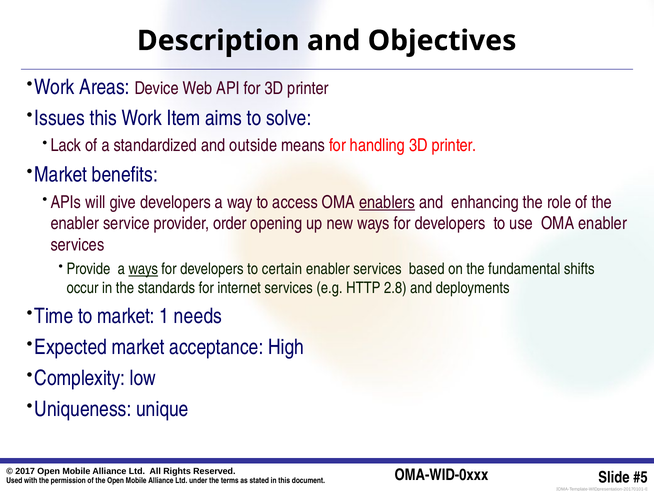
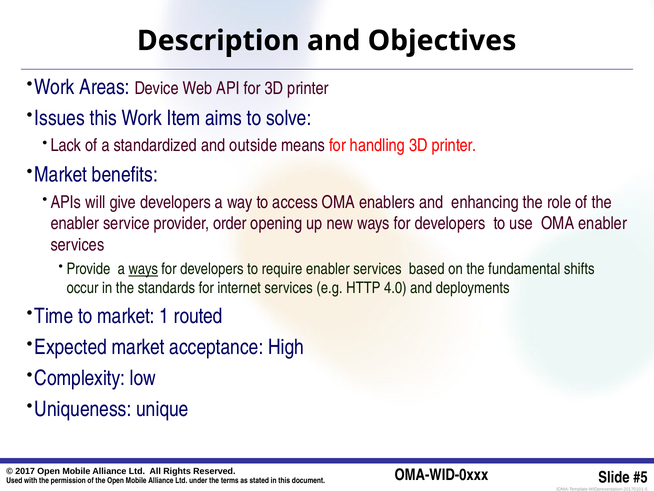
enablers underline: present -> none (387, 202)
certain: certain -> require (282, 269)
2.8: 2.8 -> 4.0 (395, 288)
needs: needs -> routed (198, 316)
